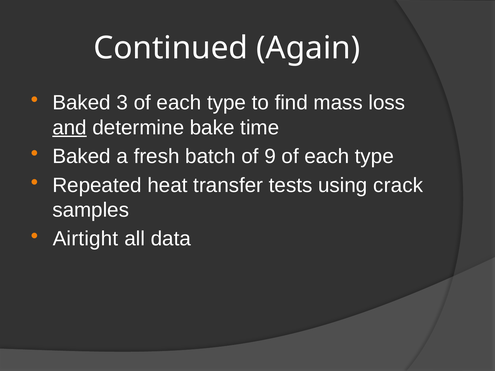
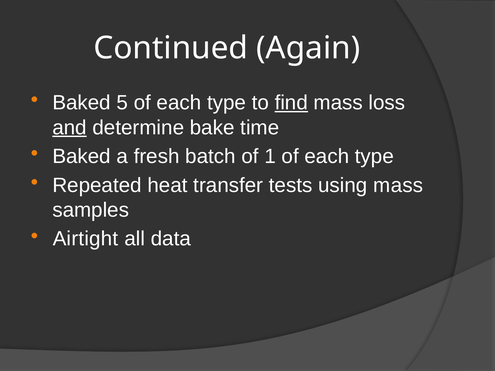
3: 3 -> 5 (122, 103)
find underline: none -> present (291, 103)
9: 9 -> 1 (270, 157)
using crack: crack -> mass (398, 185)
